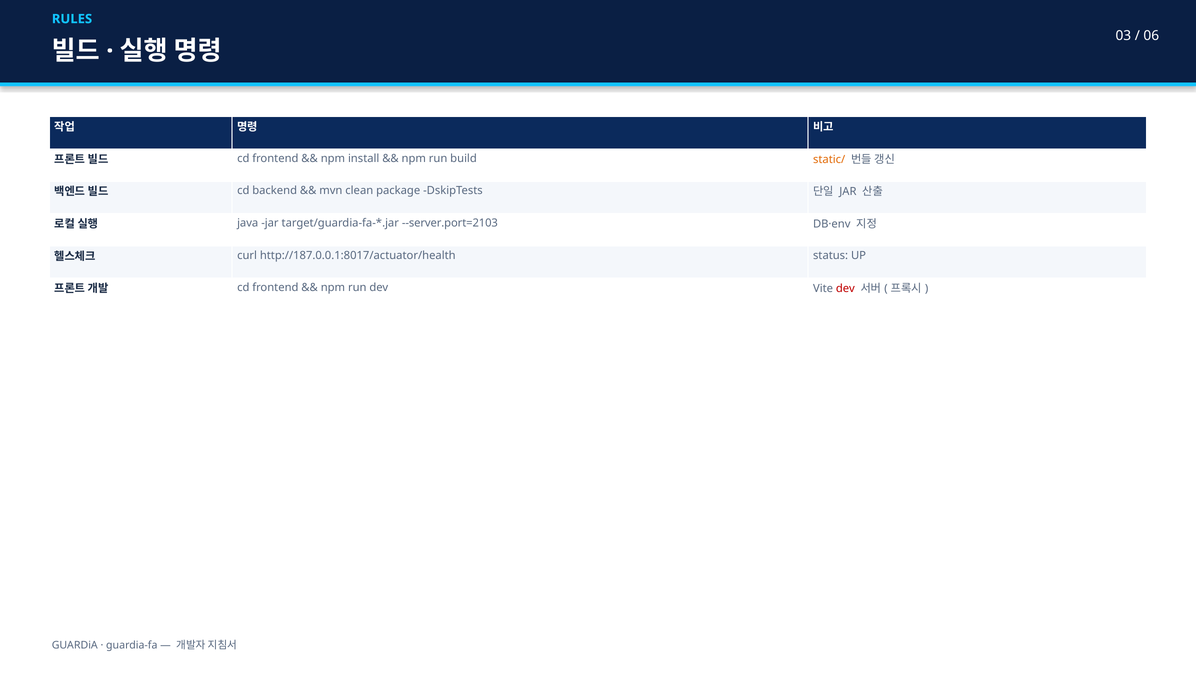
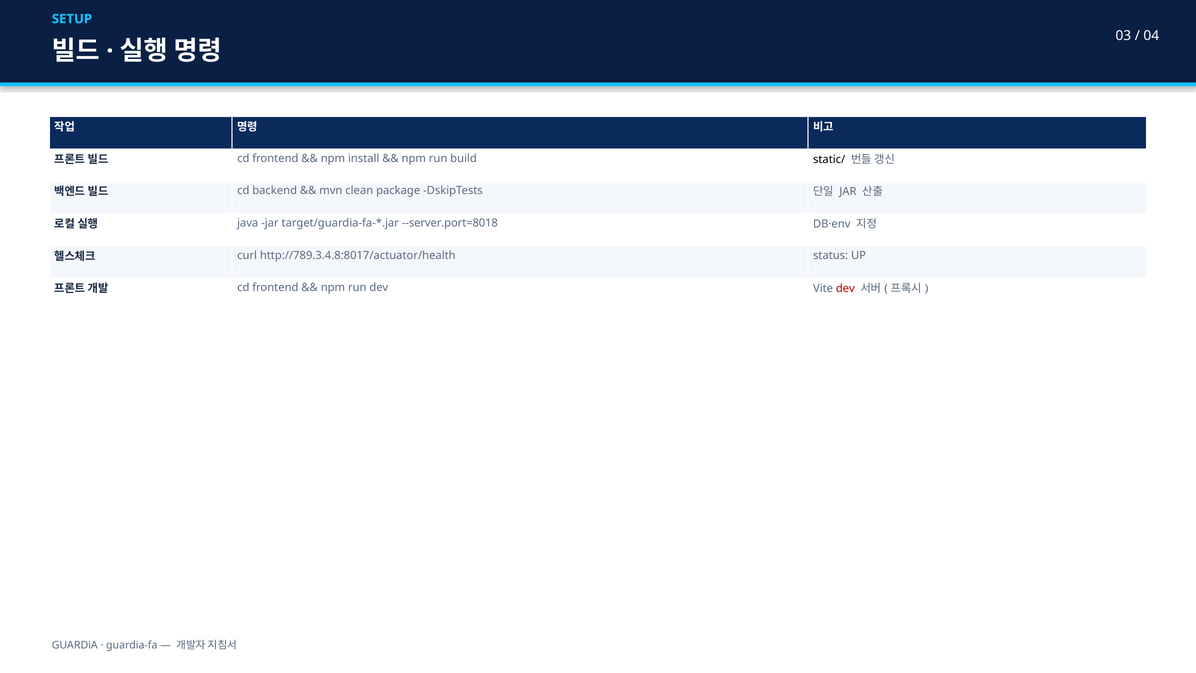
RULES: RULES -> SETUP (72, 19)
06: 06 -> 04 (1151, 35)
static/ colour: orange -> black (829, 159)
--server.port=2103: --server.port=2103 -> --server.port=8018 (450, 223)
http://187.0.0.1:8017/actuator/health: http://187.0.0.1:8017/actuator/health -> http://789.3.4.8:8017/actuator/health (358, 255)
